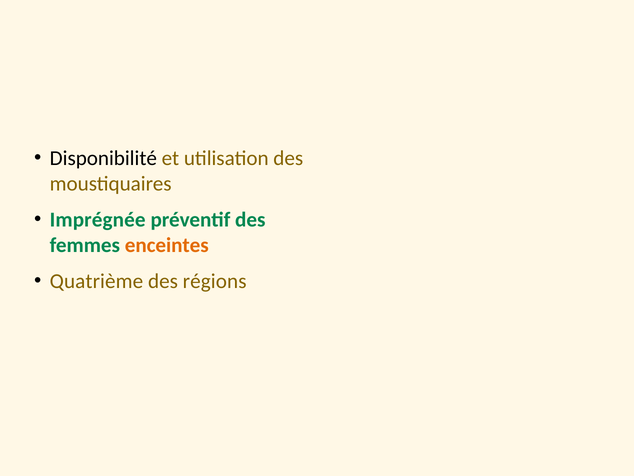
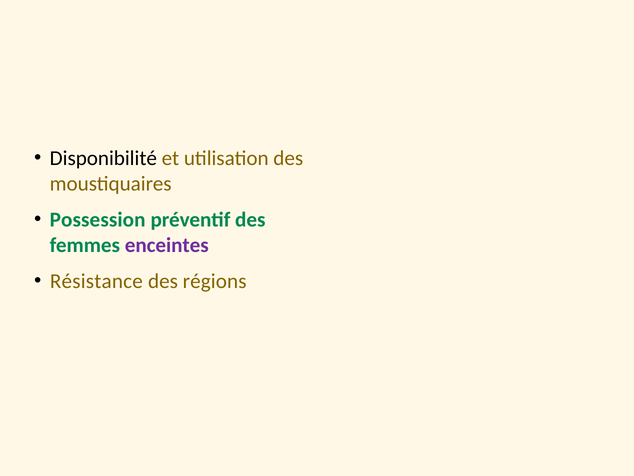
Imprégnée: Imprégnée -> Possession (98, 220)
enceintes colour: orange -> purple (167, 245)
Quatrième: Quatrième -> Résistance (96, 281)
